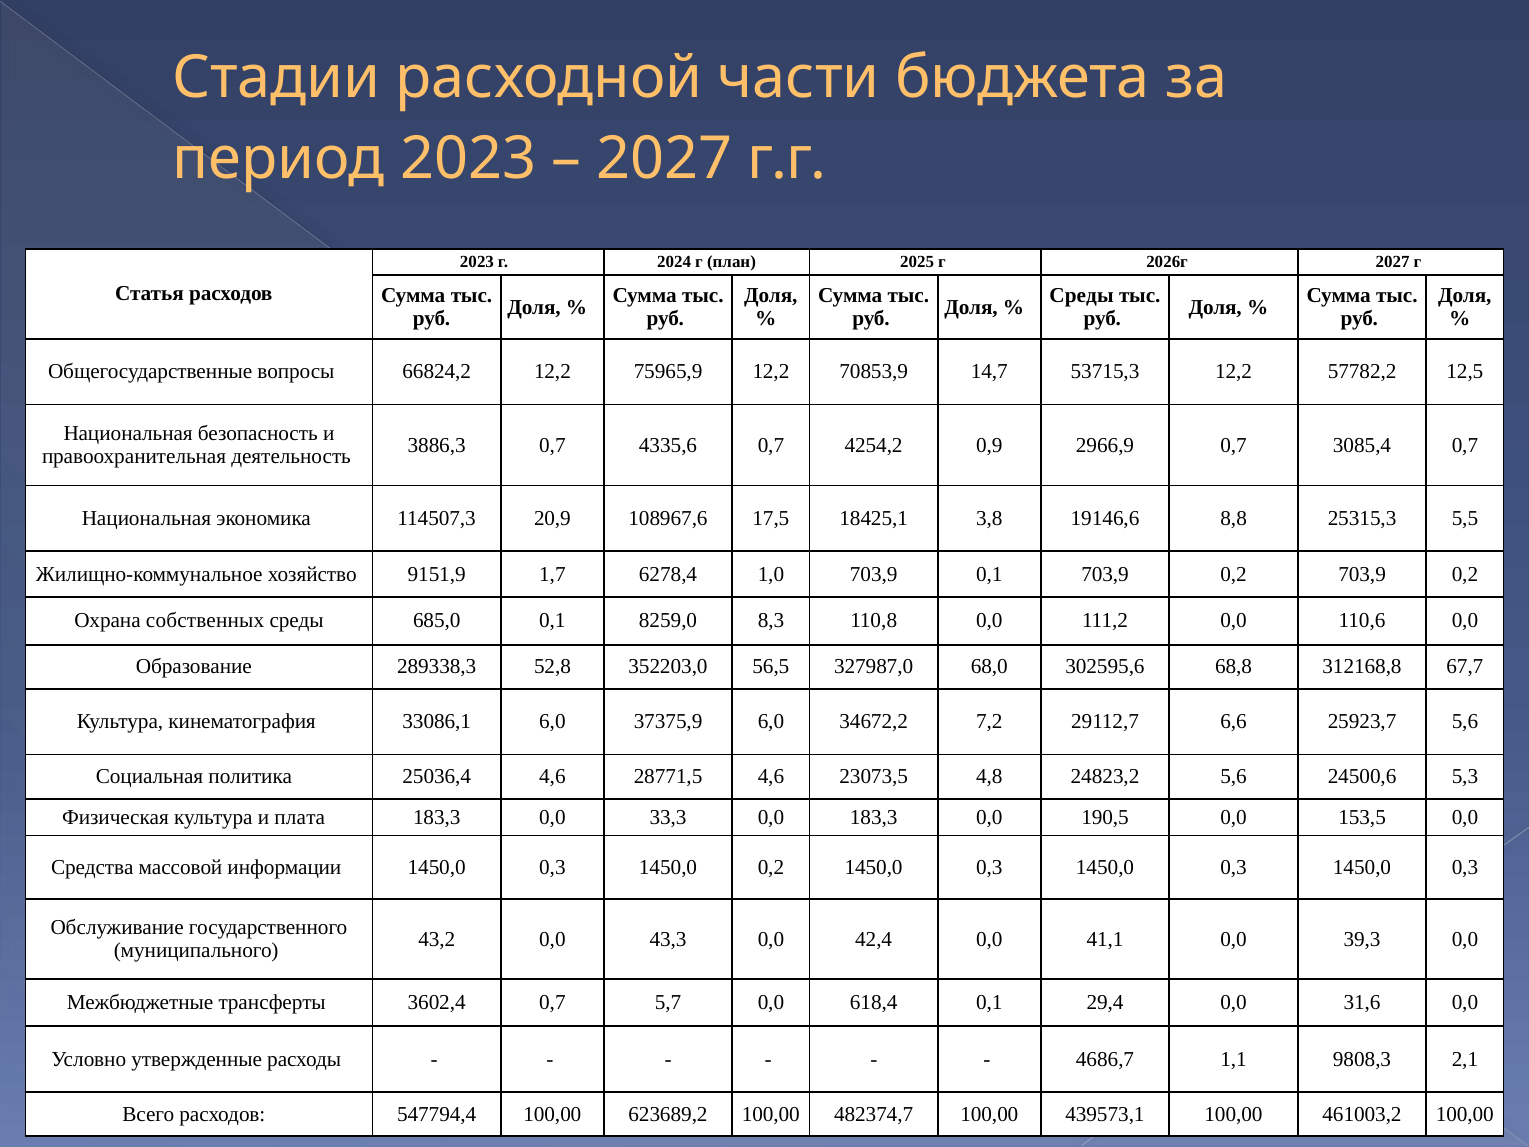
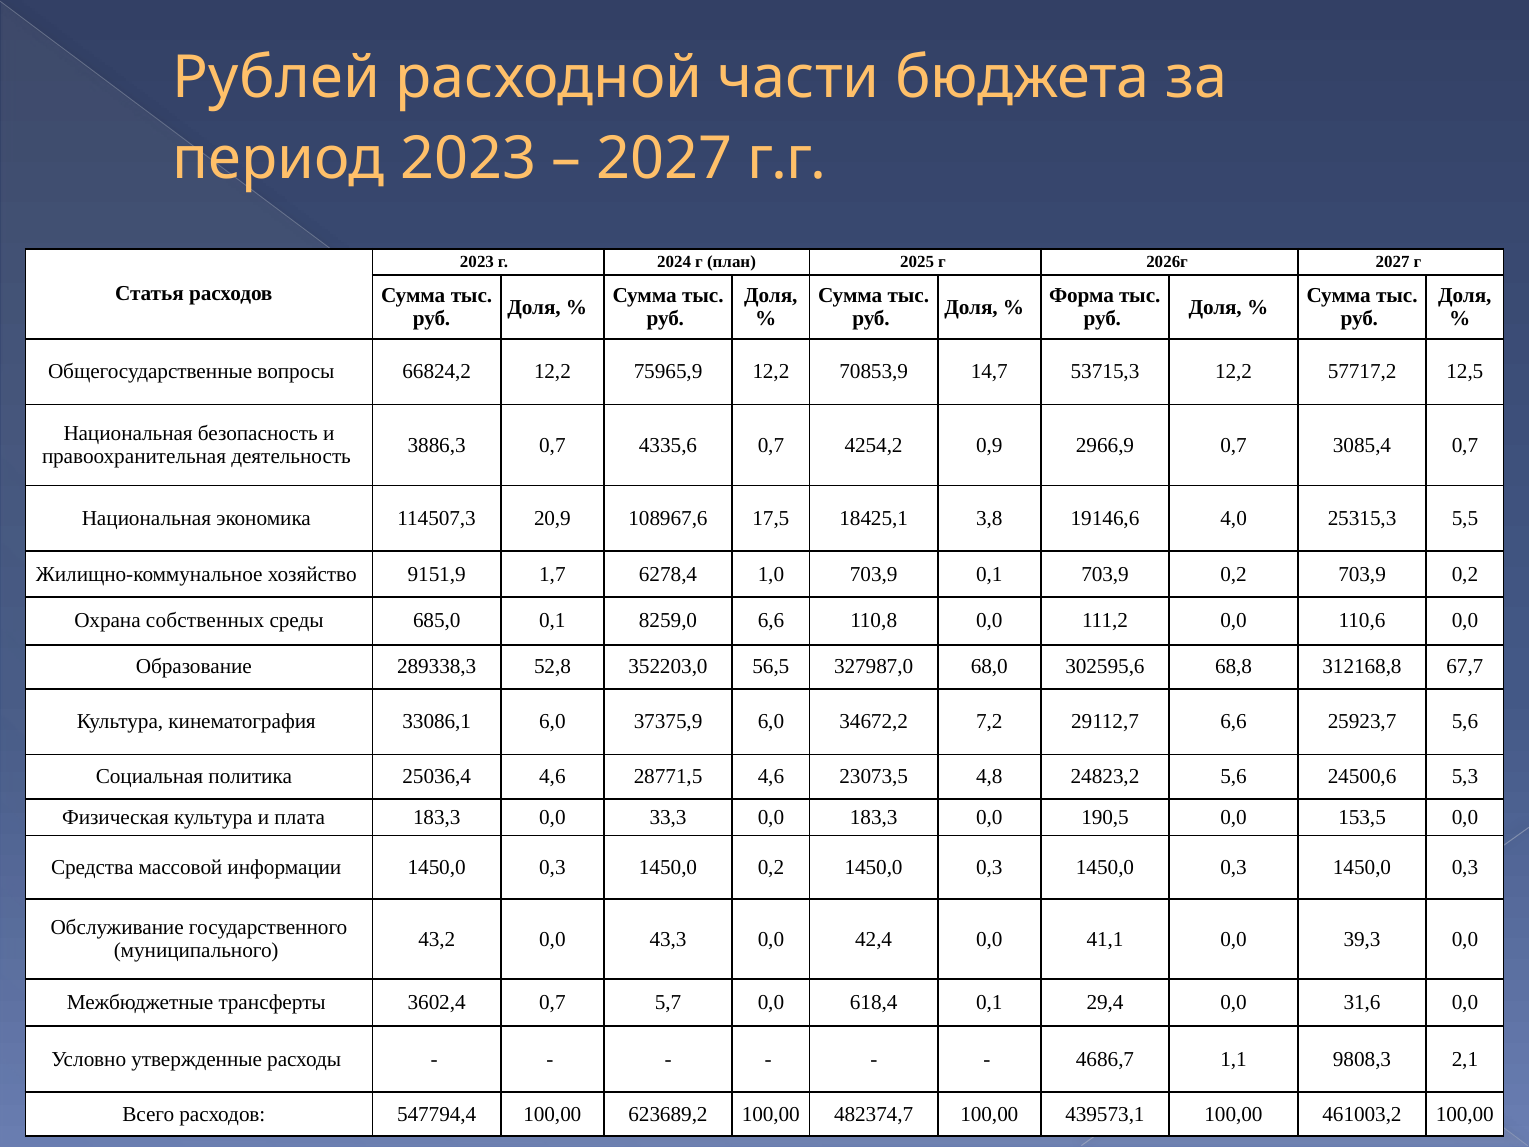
Стадии: Стадии -> Рублей (276, 78)
Среды: Среды -> Форма (1082, 295)
57782,2: 57782,2 -> 57717,2 (1362, 372)
8,8: 8,8 -> 4,0 (1234, 518)
8259,0 8,3: 8,3 -> 6,6 (771, 621)
